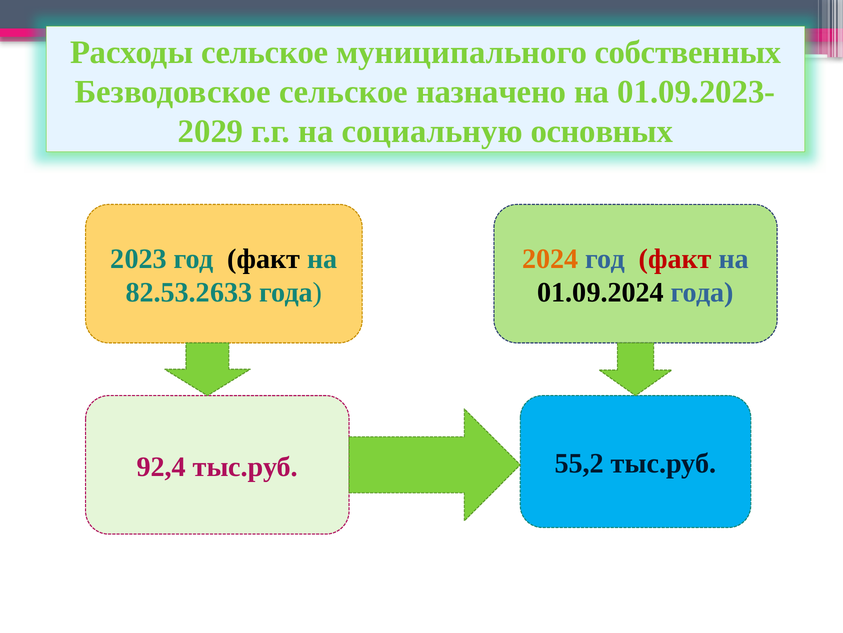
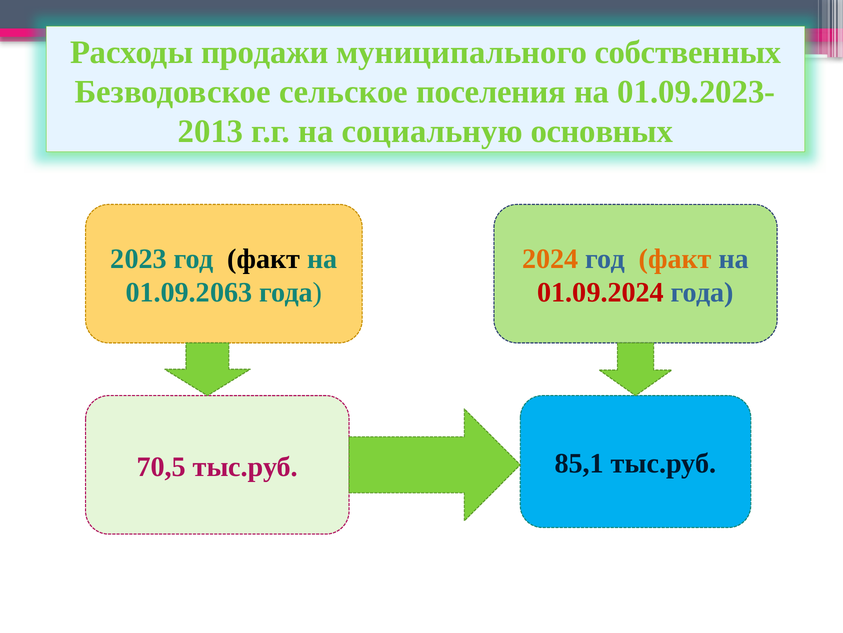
Расходы сельское: сельское -> продажи (265, 52)
назначено: назначено -> поселения (491, 92)
2029: 2029 -> 2013 (211, 131)
факт colour: red -> orange (675, 258)
82.53.2633: 82.53.2633 -> 01.09.2063 (189, 292)
01.09.2024 colour: black -> red (601, 292)
92,4: 92,4 -> 70,5 (161, 466)
55,2: 55,2 -> 85,1 (579, 463)
